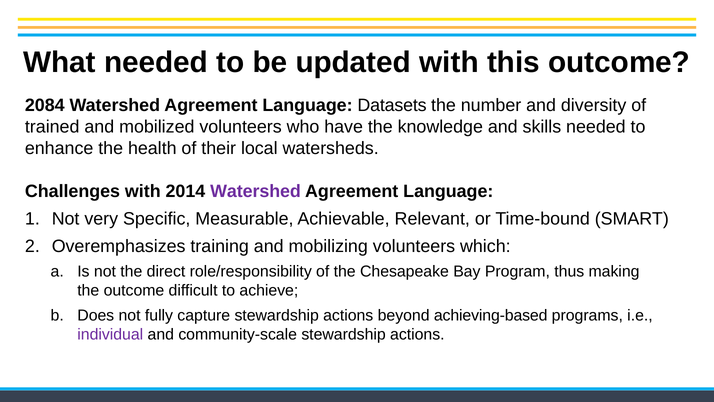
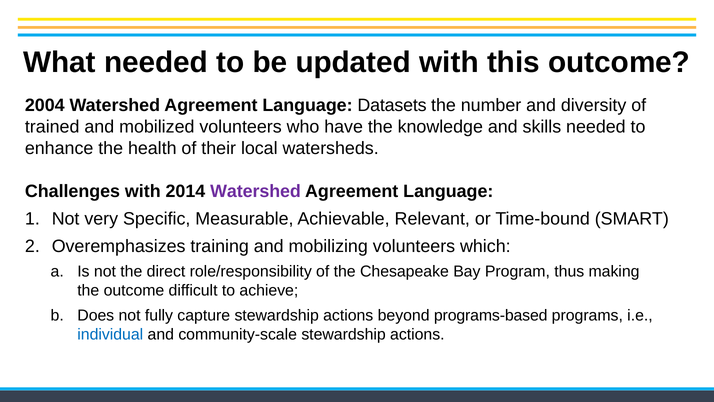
2084: 2084 -> 2004 (45, 105)
achieving-based: achieving-based -> programs-based (491, 315)
individual colour: purple -> blue (110, 334)
